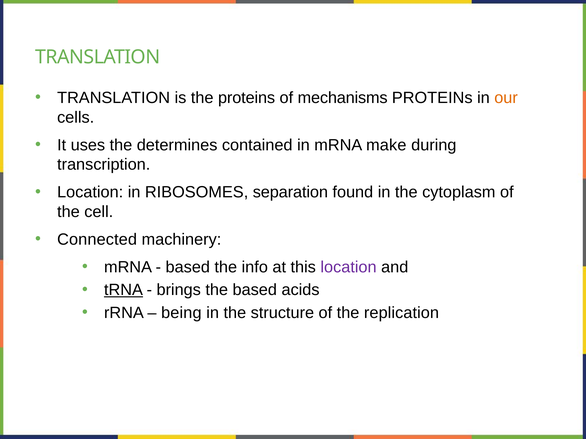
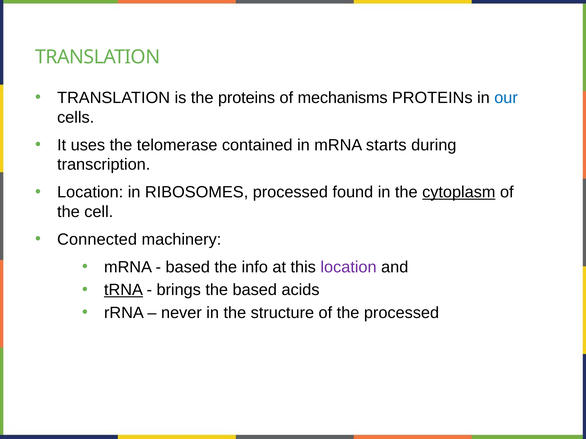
our colour: orange -> blue (506, 98)
determines: determines -> telomerase (177, 145)
make: make -> starts (386, 145)
RIBOSOMES separation: separation -> processed (290, 192)
cytoplasm underline: none -> present (459, 192)
being: being -> never (181, 313)
the replication: replication -> processed (402, 313)
